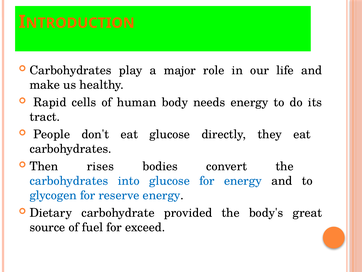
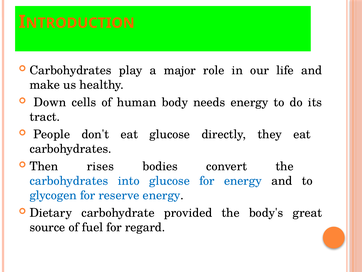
Rapid: Rapid -> Down (50, 102)
exceed: exceed -> regard (145, 227)
